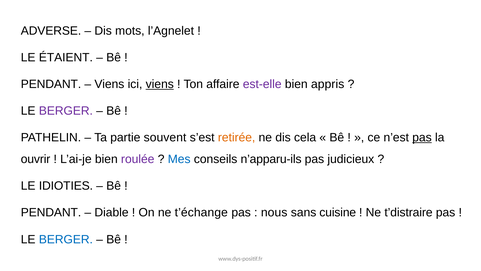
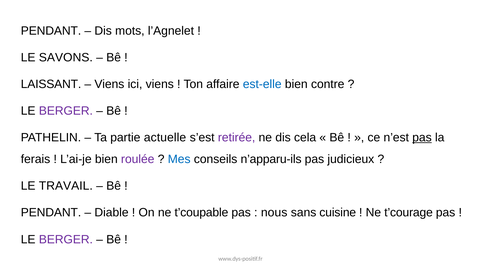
ADVERSE: ADVERSE -> PENDANT (51, 31)
ÉTAIENT: ÉTAIENT -> SAVONS (66, 57)
PENDANT: PENDANT -> LAISSANT (51, 84)
viens underline: present -> none (160, 84)
est-elle colour: purple -> blue (262, 84)
appris: appris -> contre (328, 84)
souvent: souvent -> actuelle (165, 137)
retirée colour: orange -> purple (237, 137)
ouvrir: ouvrir -> ferais (36, 159)
IDIOTIES: IDIOTIES -> TRAVAIL (66, 186)
t’échange: t’échange -> t’coupable (201, 212)
t’distraire: t’distraire -> t’courage (409, 212)
BERGER colour: blue -> purple (66, 239)
